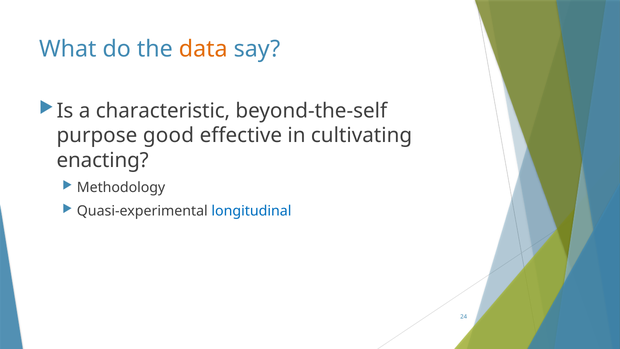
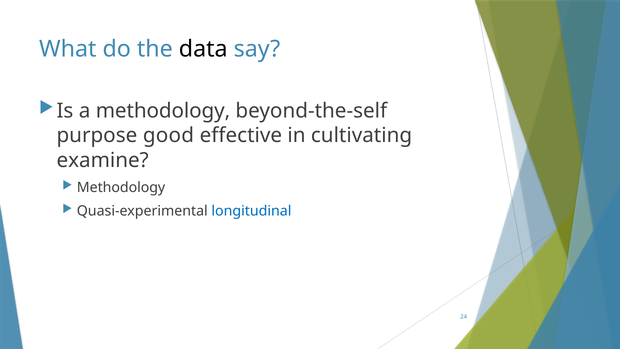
data colour: orange -> black (203, 49)
a characteristic: characteristic -> methodology (163, 111)
enacting: enacting -> examine (103, 160)
